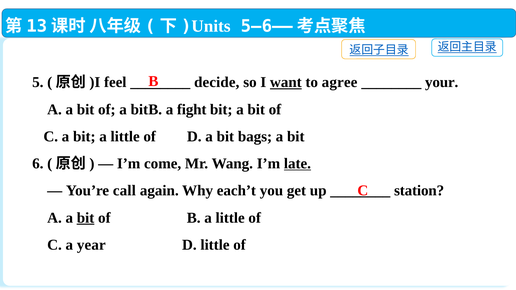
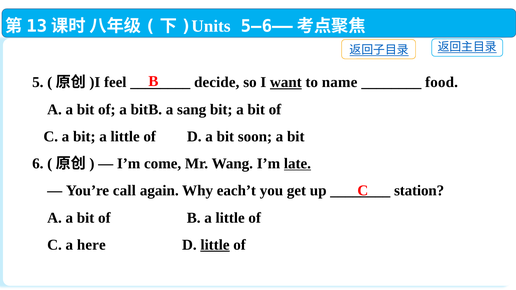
agree: agree -> name (340, 82)
your: your -> food (442, 82)
fight: fight -> sang (192, 109)
bags: bags -> soon (255, 137)
bit underline: present -> none (86, 218)
year: year -> here (91, 245)
little underline: none -> present (215, 245)
